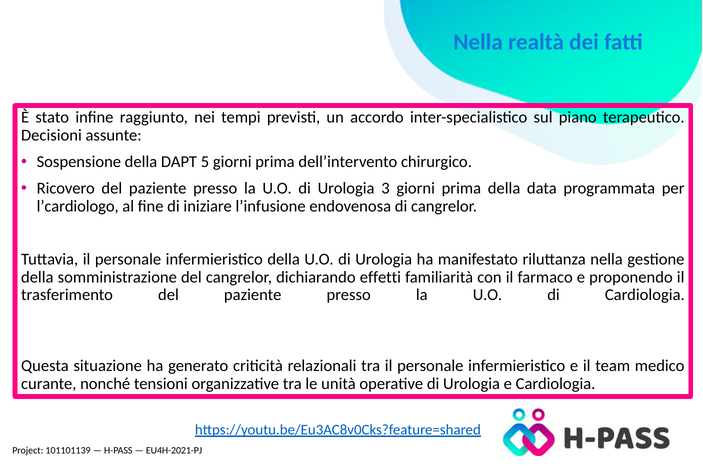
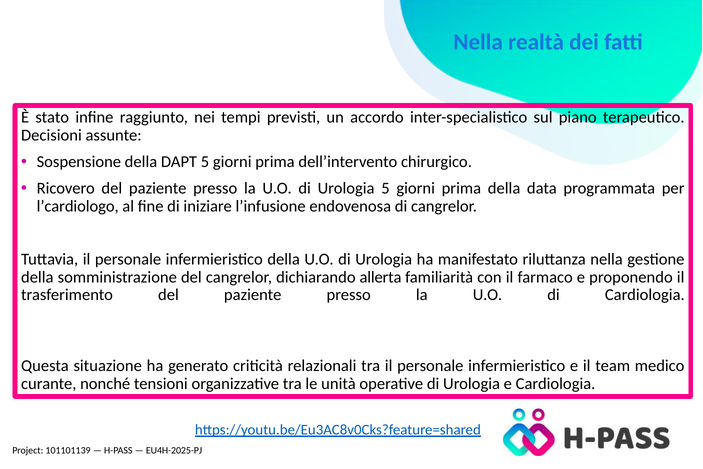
Urologia 3: 3 -> 5 (385, 188)
effetti: effetti -> allerta (380, 277)
EU4H-2021-PJ: EU4H-2021-PJ -> EU4H-2025-PJ (174, 450)
